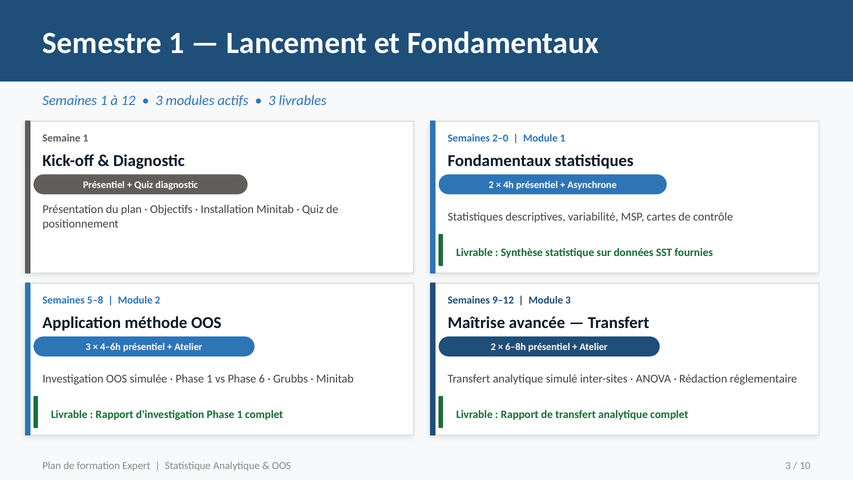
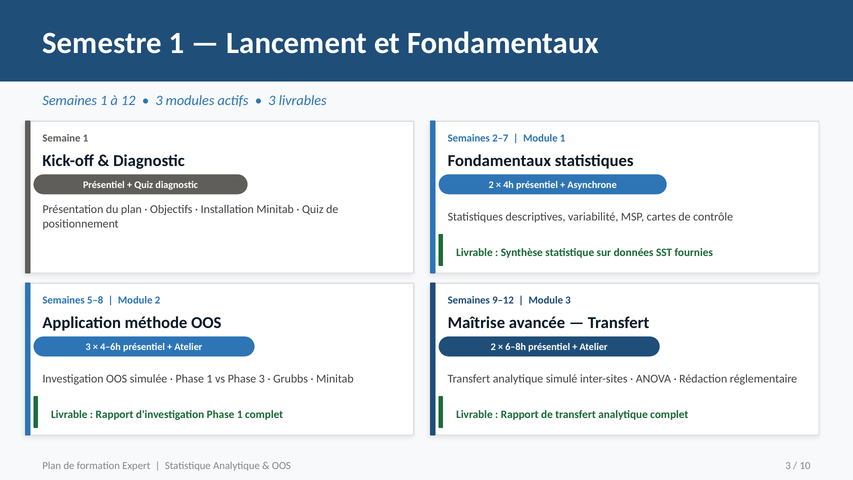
2–0: 2–0 -> 2–7 (500, 138)
Phase 6: 6 -> 3 (262, 379)
